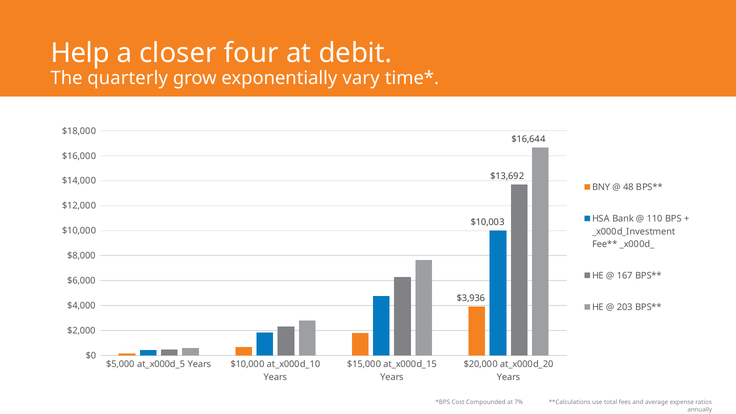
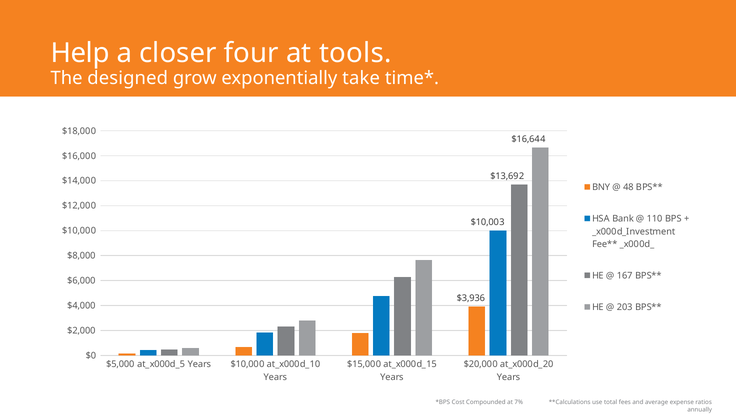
debit: debit -> tools (355, 53)
quarterly: quarterly -> designed (128, 78)
vary: vary -> take (361, 78)
